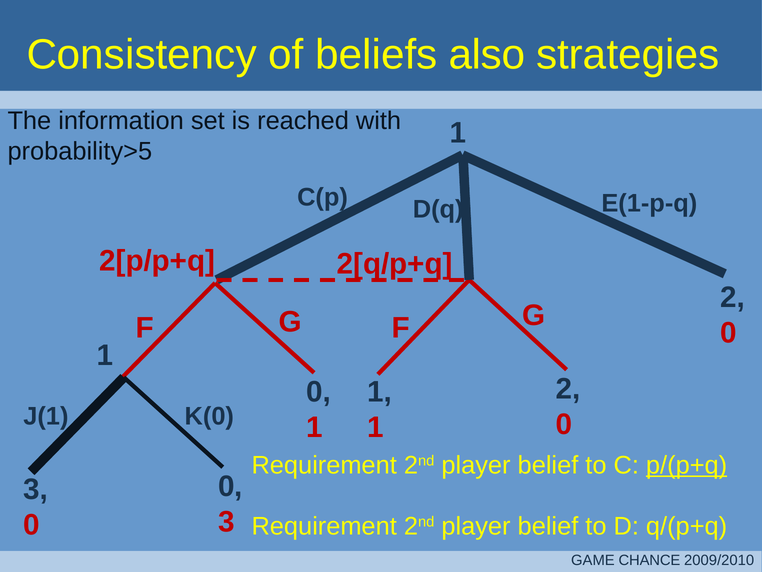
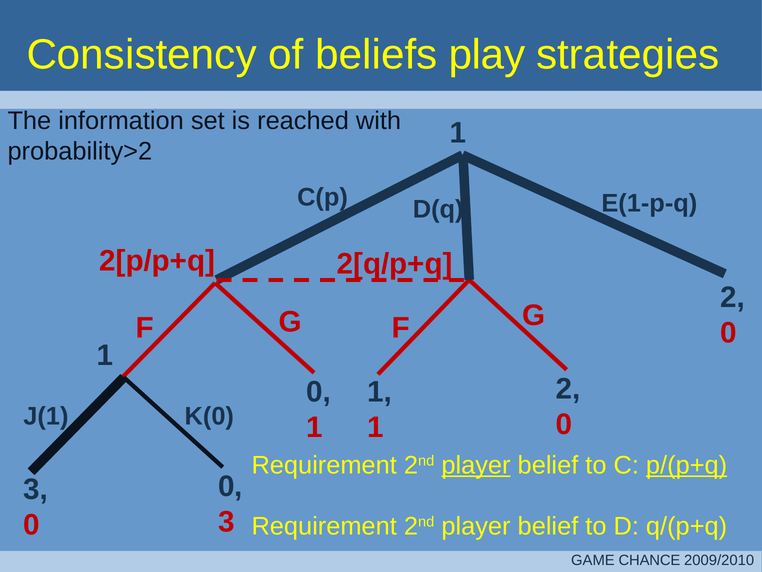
also: also -> play (487, 55)
probability>5: probability>5 -> probability>2 (80, 151)
player underline: none -> present (476, 465)
